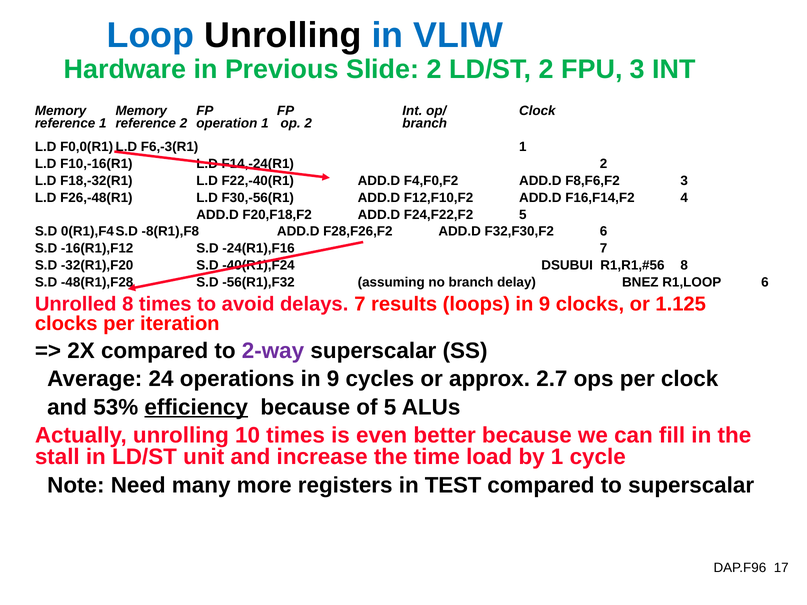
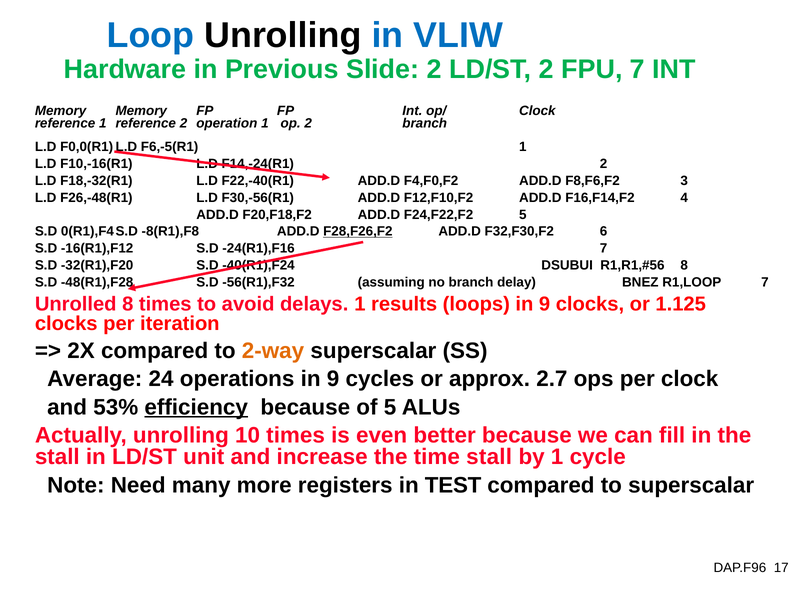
FPU 3: 3 -> 7 (637, 70)
F6,-3(R1: F6,-3(R1 -> F6,-5(R1 (170, 147)
F28,F26,F2 underline: none -> present (358, 232)
R1,LOOP 6: 6 -> 7 (765, 282)
delays 7: 7 -> 1 (360, 304)
2-way colour: purple -> orange (273, 351)
time load: load -> stall (489, 457)
